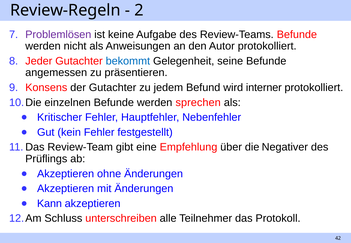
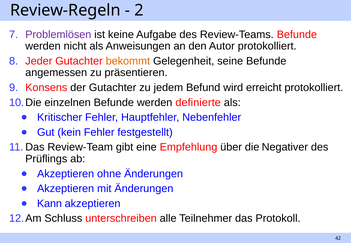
bekommt colour: blue -> orange (128, 61)
interner: interner -> erreicht (264, 88)
sprechen: sprechen -> definierte (198, 102)
